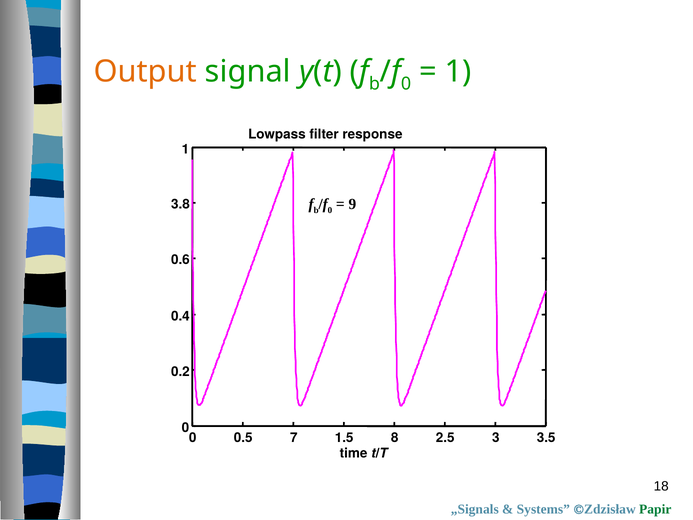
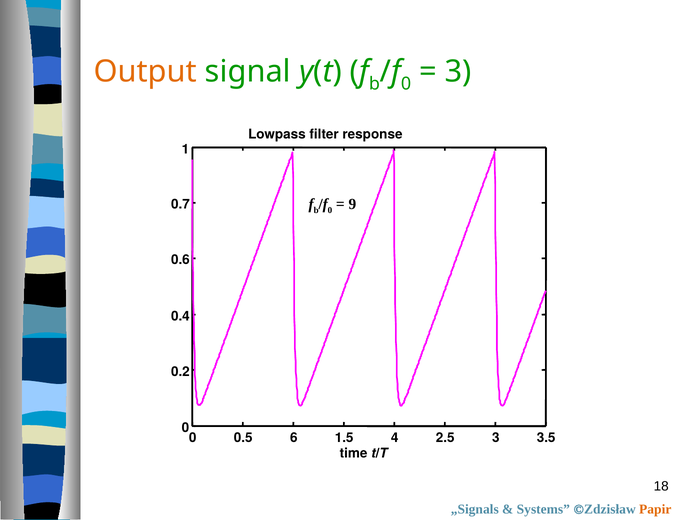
1: 1 -> 3 (458, 72)
3.8: 3.8 -> 0.7 (180, 204)
7: 7 -> 6 (294, 437)
8: 8 -> 4 (395, 437)
Papir colour: green -> orange (655, 509)
